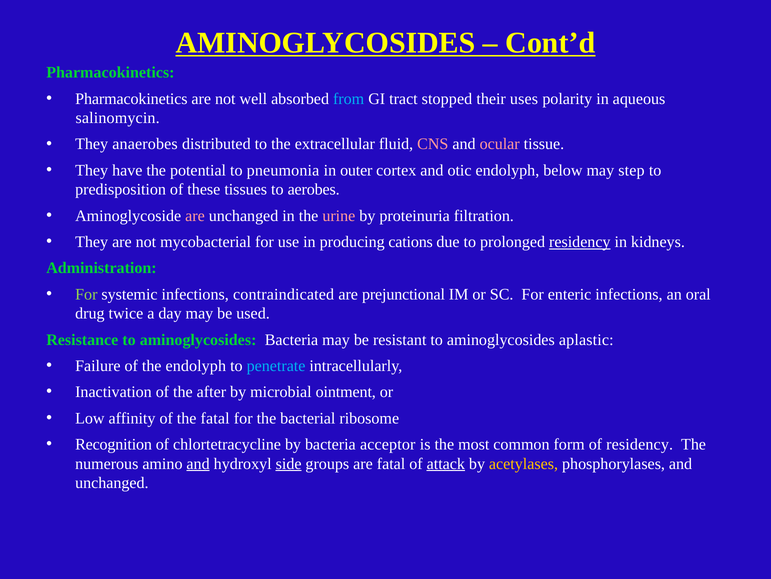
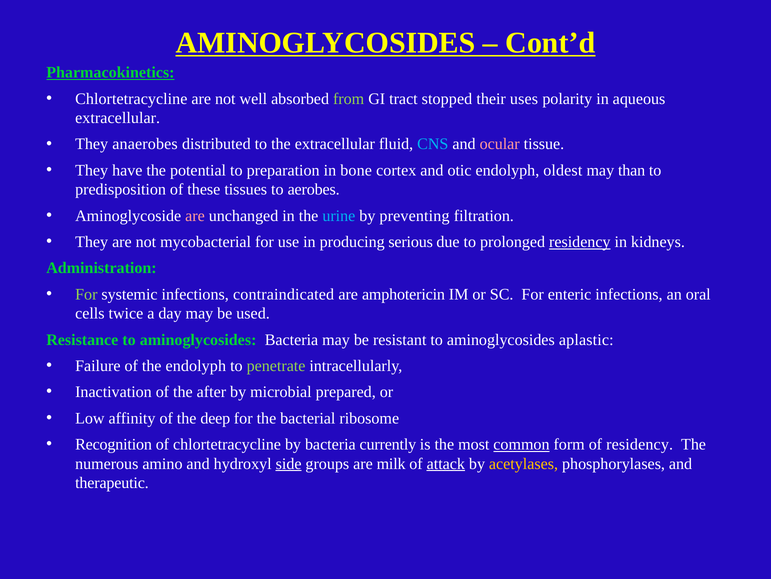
Pharmacokinetics underline: none -> present (110, 72)
Pharmacokinetics: Pharmacokinetics -> Chlortetracycline (131, 99)
from colour: light blue -> light green (349, 99)
salinomycin: salinomycin -> extracellular (118, 118)
CNS colour: pink -> light blue (433, 144)
pneumonia: pneumonia -> preparation (283, 170)
outer: outer -> bone (356, 170)
below: below -> oldest (563, 170)
step: step -> than (632, 170)
urine colour: pink -> light blue (339, 216)
proteinuria: proteinuria -> preventing (415, 216)
cations: cations -> serious (411, 242)
prejunctional: prejunctional -> amphotericin (403, 294)
drug: drug -> cells (90, 313)
penetrate colour: light blue -> light green (276, 365)
ointment: ointment -> prepared (346, 392)
the fatal: fatal -> deep (215, 418)
acceptor: acceptor -> currently (388, 444)
common underline: none -> present (521, 444)
and underline: present -> none (198, 463)
are fatal: fatal -> milk (391, 463)
unchanged: unchanged -> therapeutic (112, 482)
